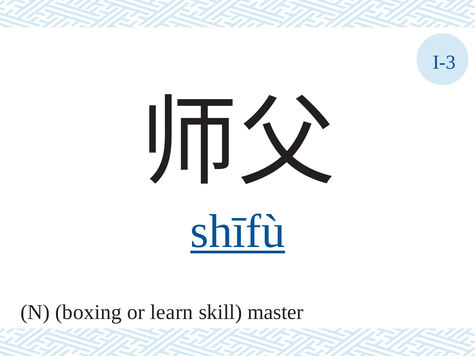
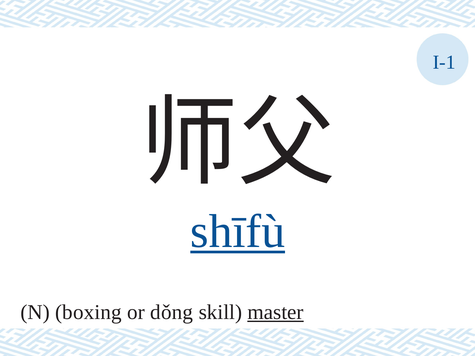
I-3: I-3 -> I-1 (444, 62)
learn: learn -> dǒng (172, 313)
master underline: none -> present (275, 313)
